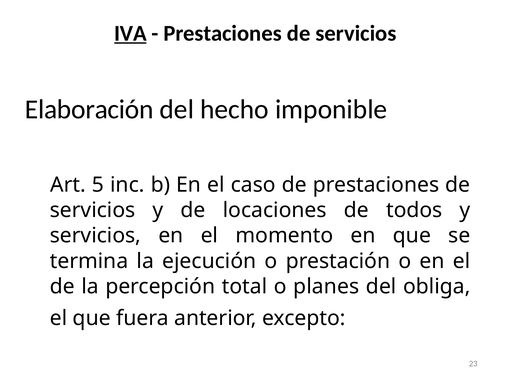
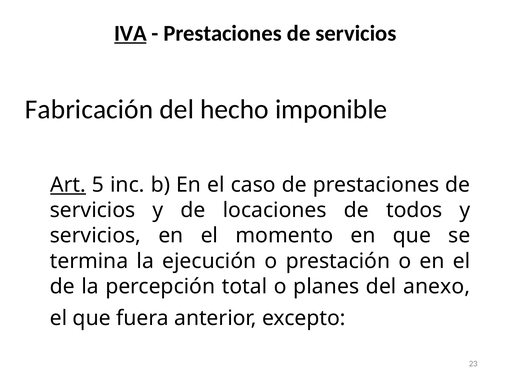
Elaboración: Elaboración -> Fabricación (89, 110)
Art underline: none -> present (68, 185)
obliga: obliga -> anexo (437, 286)
